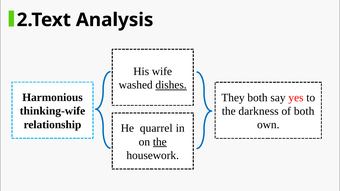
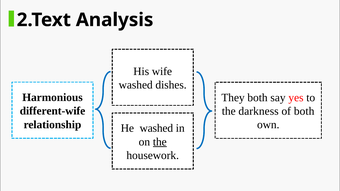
dishes underline: present -> none (171, 85)
thinking-wife: thinking-wife -> different-wife (53, 111)
He quarrel: quarrel -> washed (156, 128)
